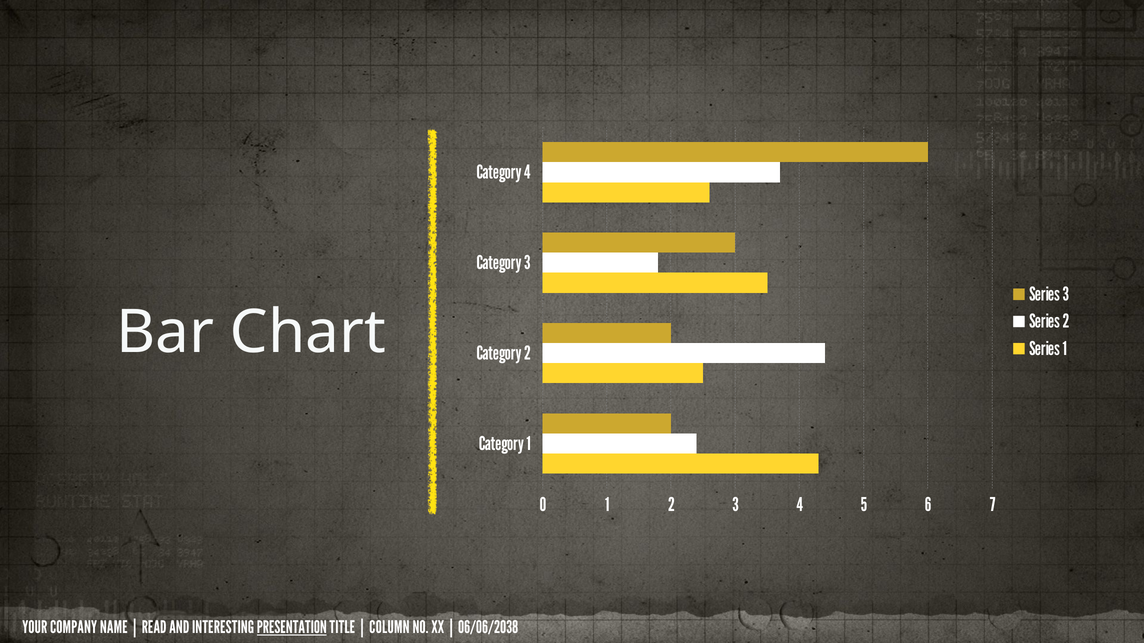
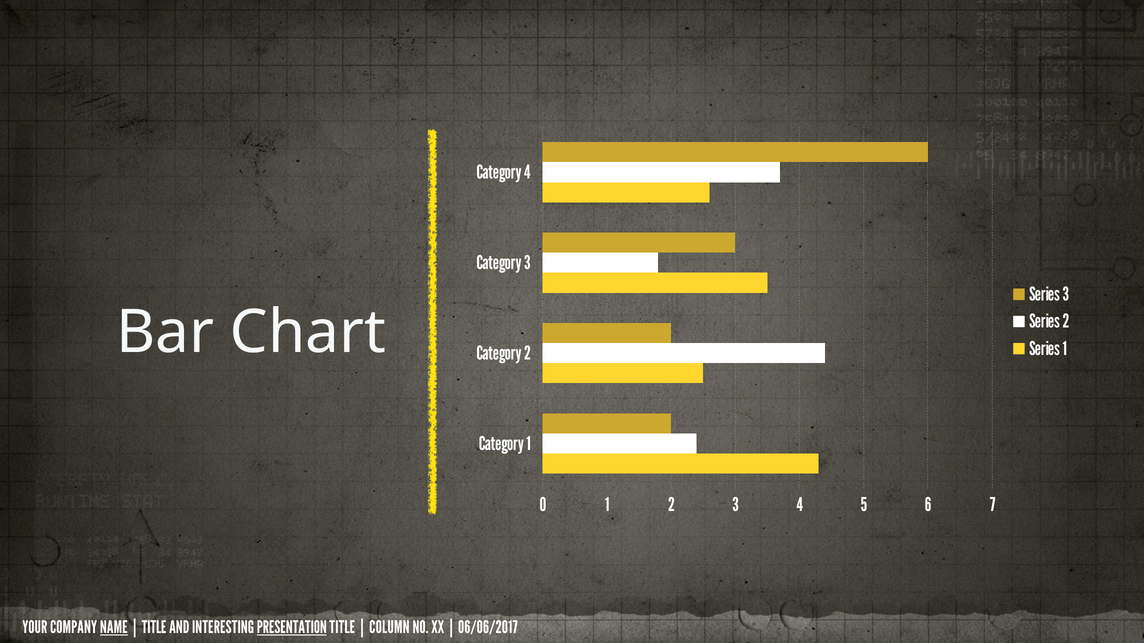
NAME underline: none -> present (114, 628)
READ: READ -> TITLE (154, 628)
06/06/2038: 06/06/2038 -> 06/06/2017 (488, 628)
